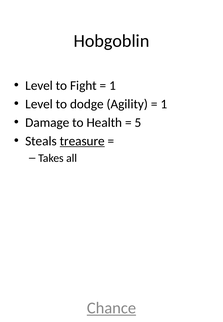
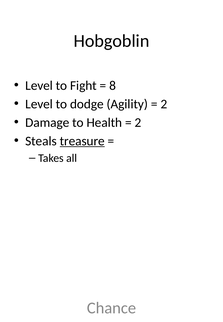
1: 1 -> 8 (113, 86)
1: 1 -> 2 (164, 104)
5: 5 -> 2 (138, 123)
Chance underline: present -> none (111, 308)
